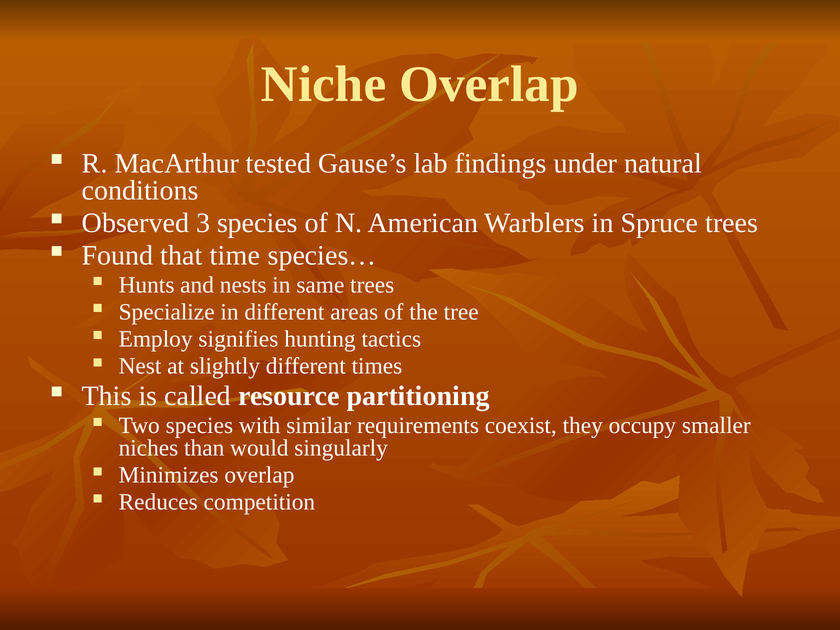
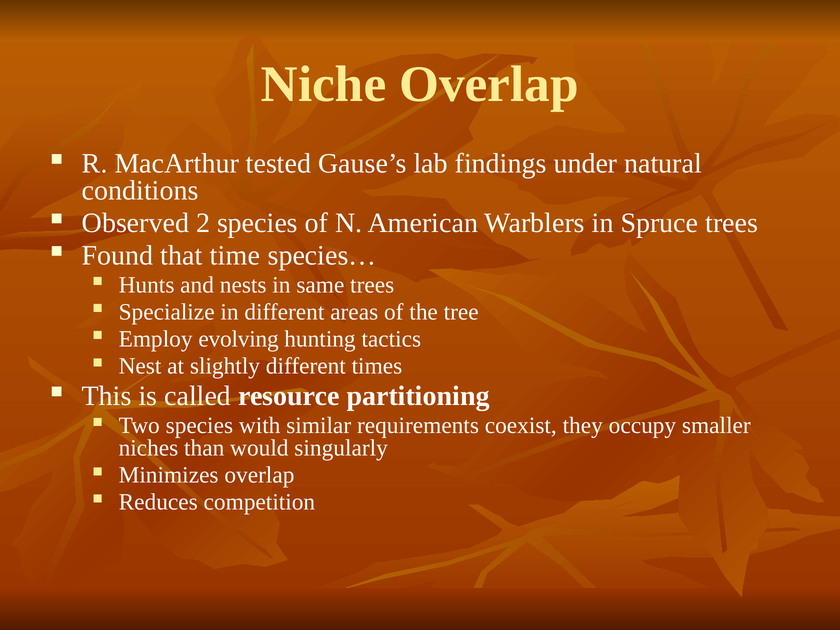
3: 3 -> 2 (203, 223)
signifies: signifies -> evolving (239, 339)
